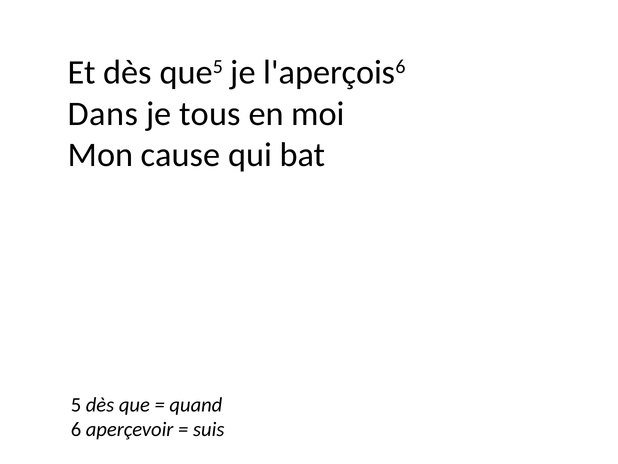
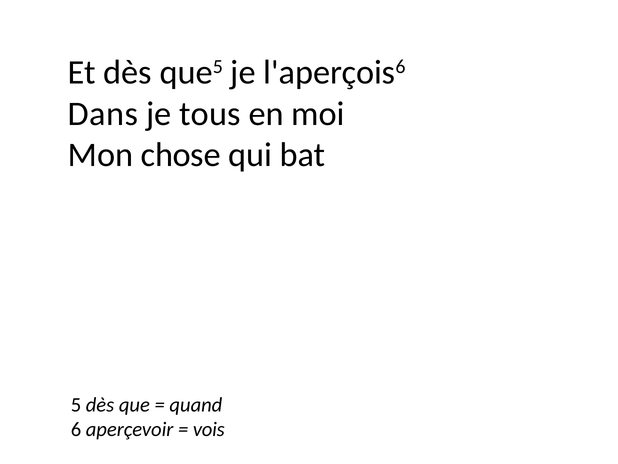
cause: cause -> chose (181, 155)
suis: suis -> vois (209, 429)
